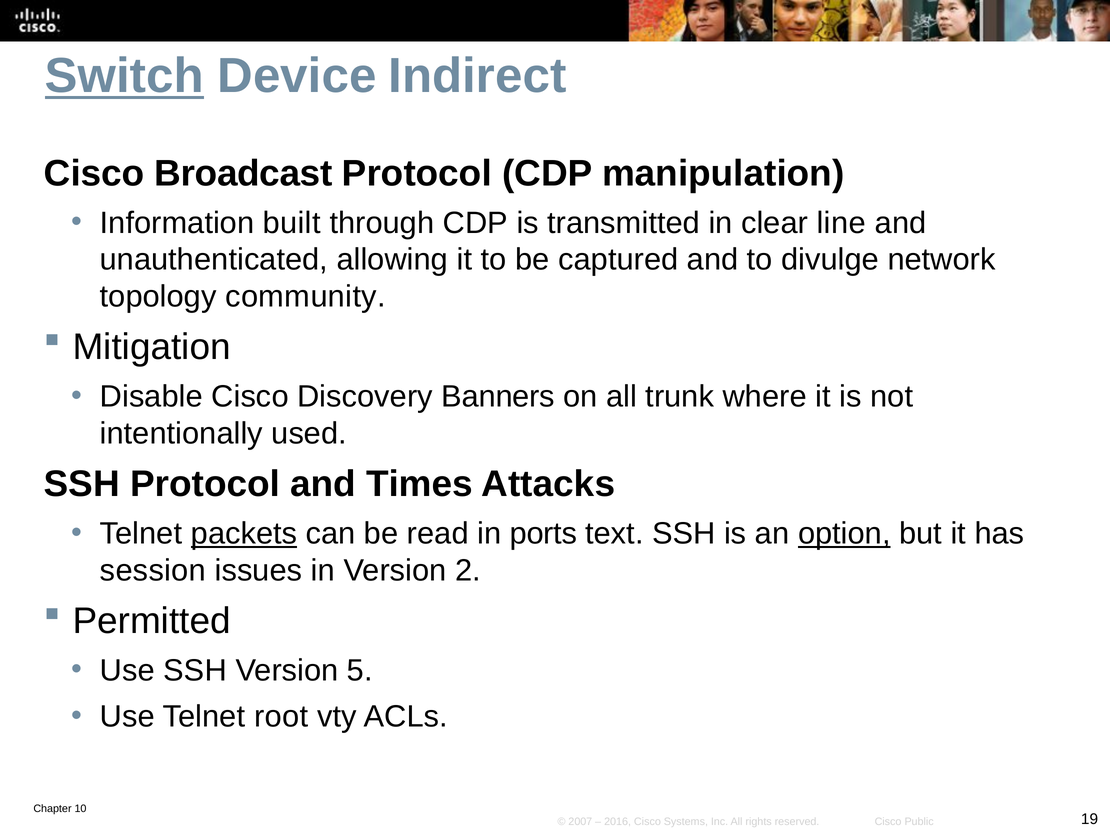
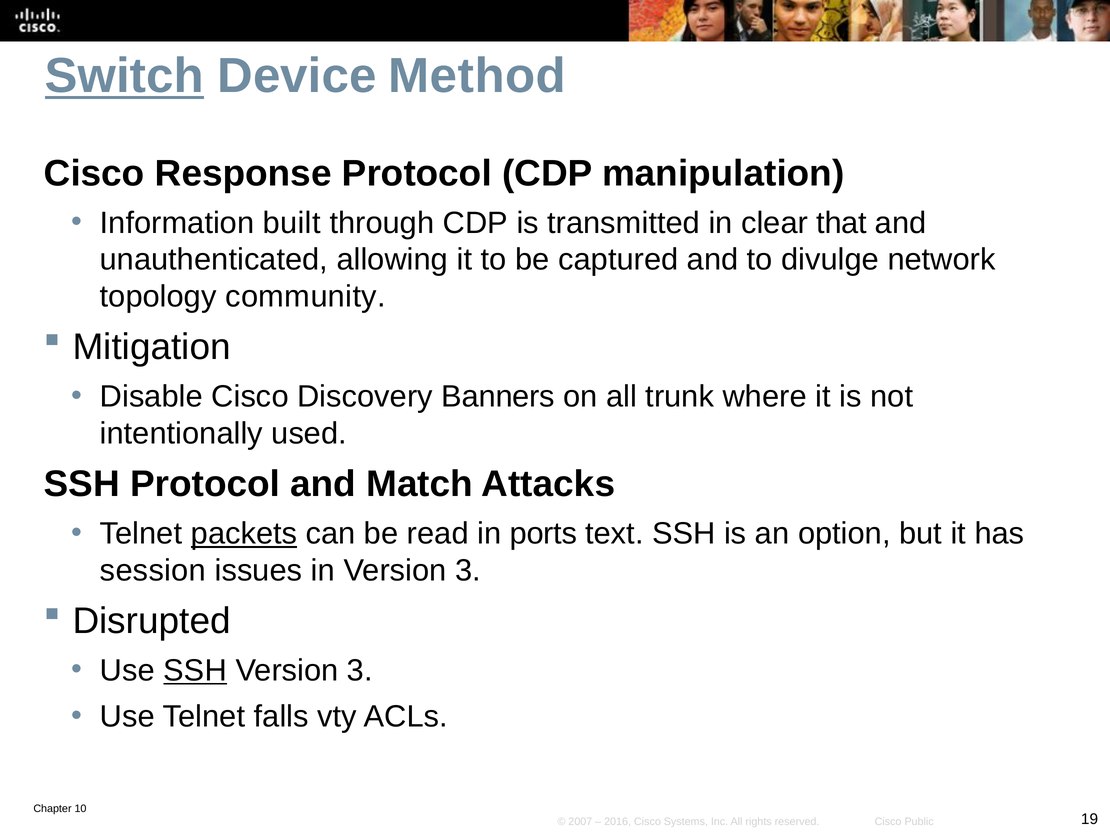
Indirect: Indirect -> Method (477, 76)
Broadcast: Broadcast -> Response (243, 173)
line: line -> that (842, 223)
Times: Times -> Match (420, 484)
option underline: present -> none (844, 534)
in Version 2: 2 -> 3 (468, 571)
Permitted: Permitted -> Disrupted (152, 621)
SSH underline: none -> present (195, 671)
5: 5 -> 3 (360, 671)
root: root -> falls (281, 717)
